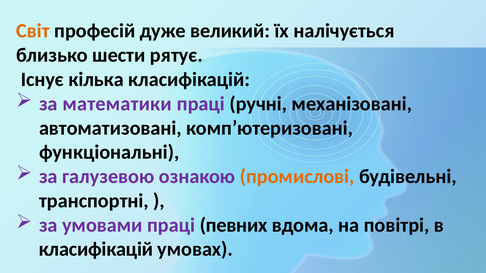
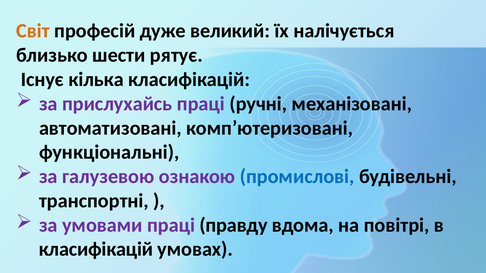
математики: математики -> прислухайсь (117, 104)
промислові colour: orange -> blue (297, 177)
певних: певних -> правду (234, 225)
